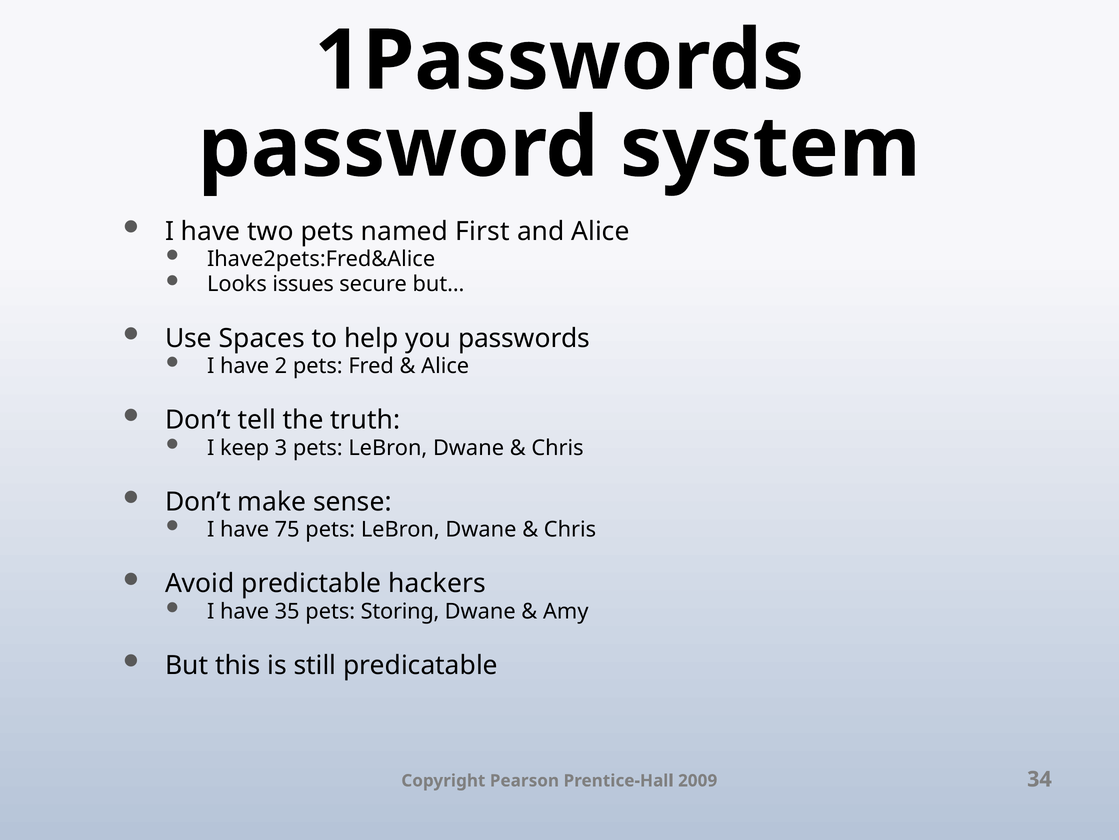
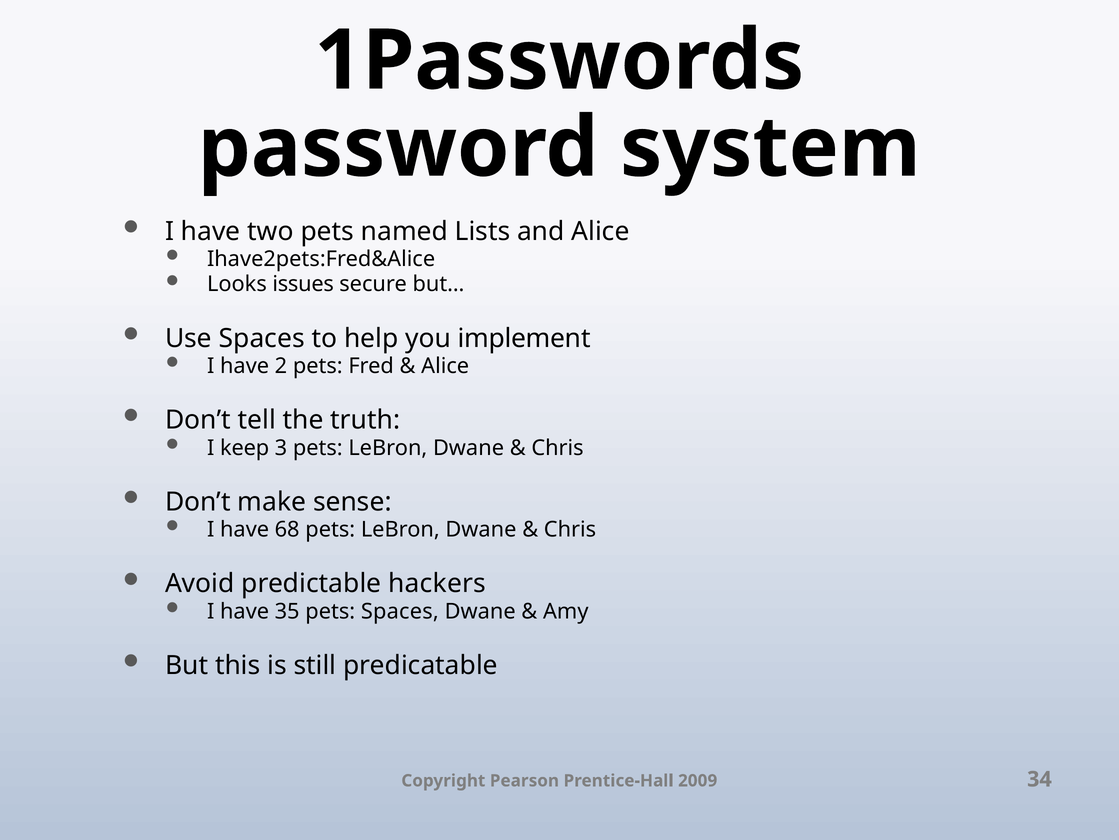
First: First -> Lists (483, 231)
passwords: passwords -> implement (524, 338)
75: 75 -> 68 (287, 529)
pets Storing: Storing -> Spaces (400, 611)
